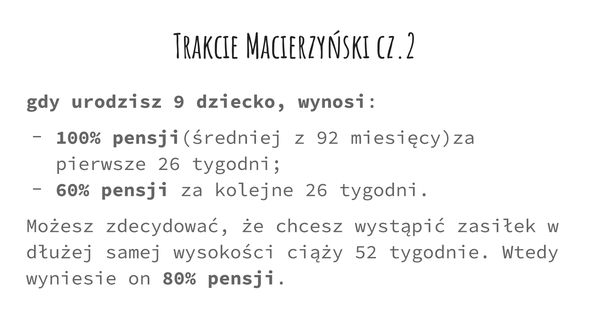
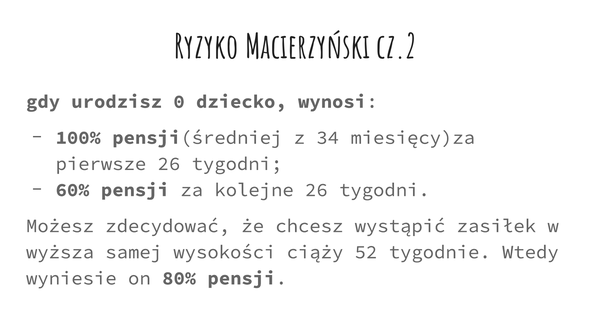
Trakcie: Trakcie -> Ryzyko (206, 47)
9: 9 -> 0 (179, 101)
92: 92 -> 34 (328, 137)
dłużej: dłużej -> wyższa (60, 252)
